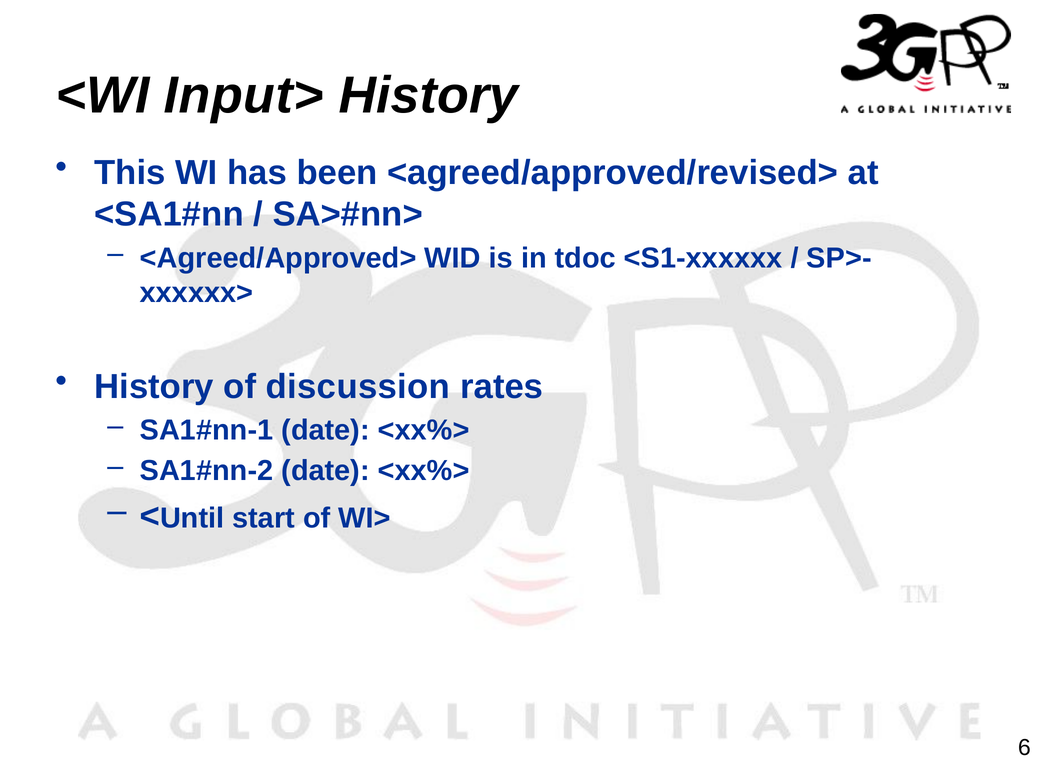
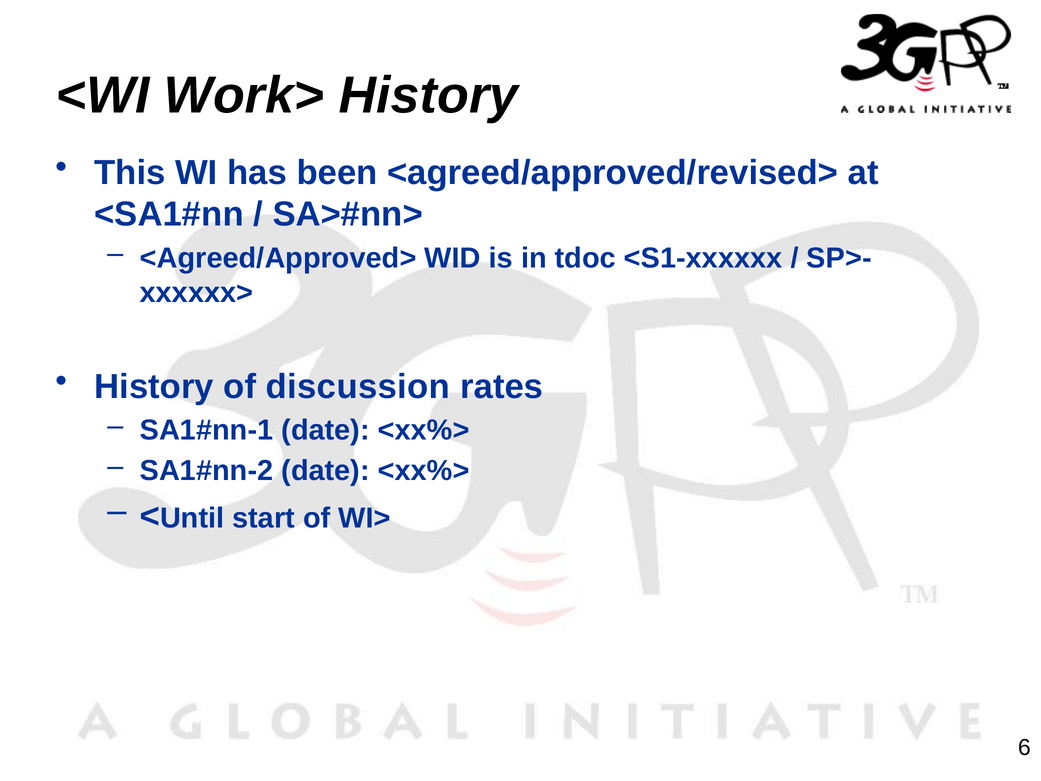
Input>: Input> -> Work> (244, 95)
